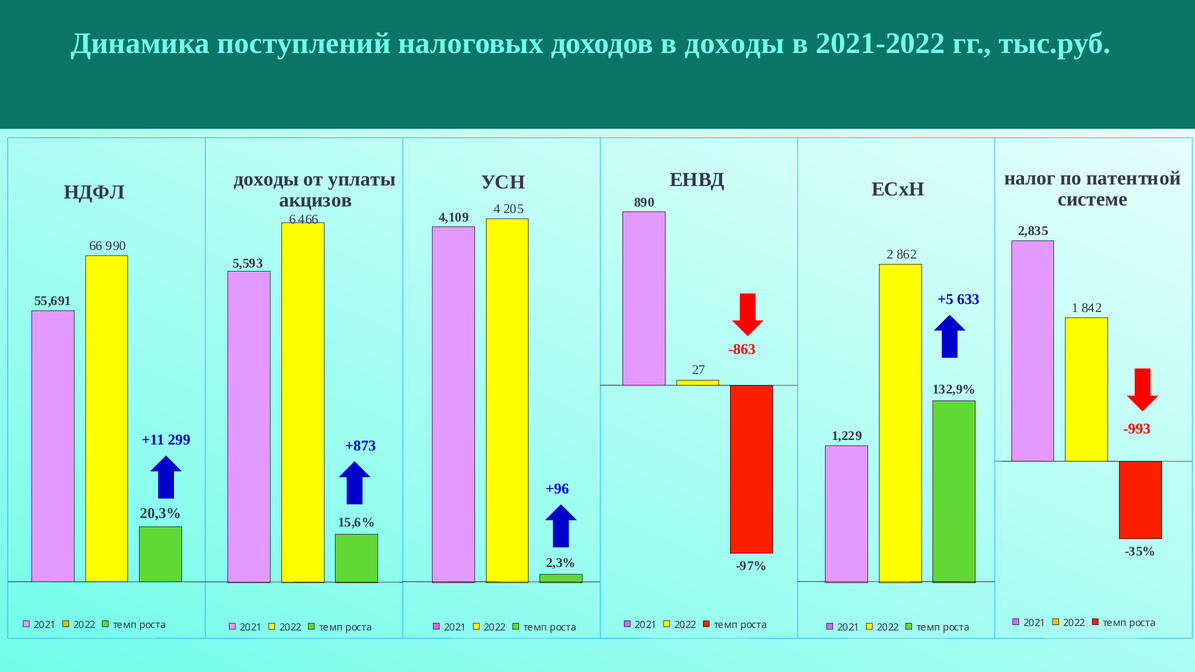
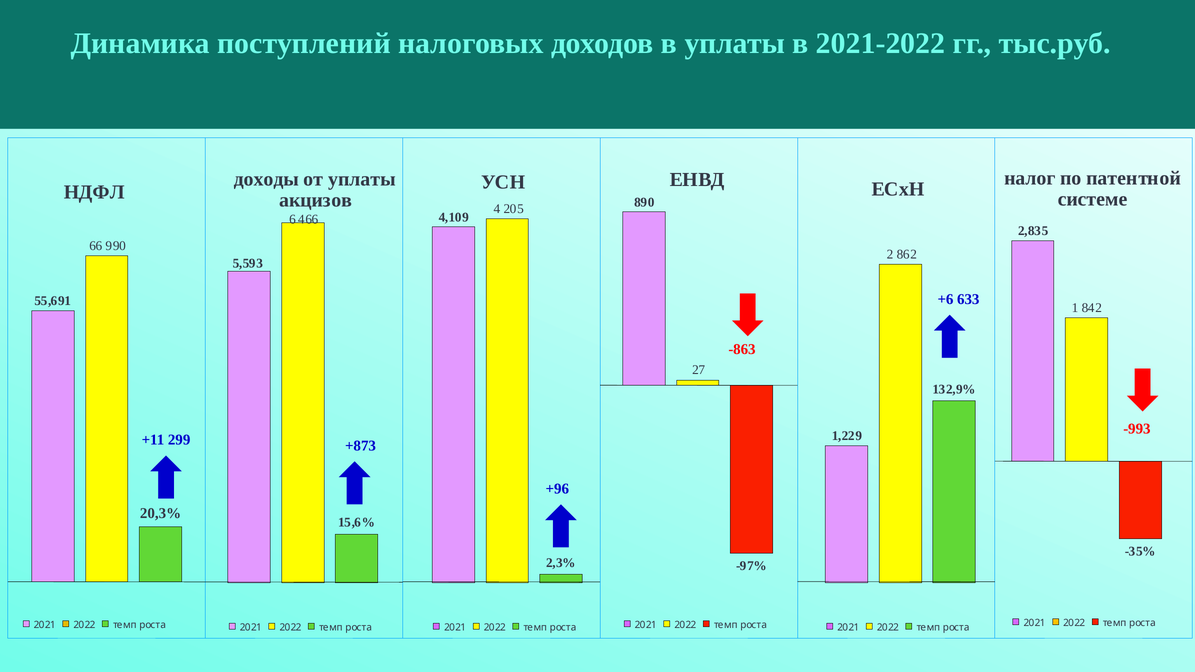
в доходы: доходы -> уплаты (735, 43)
+5: +5 -> +6 (945, 299)
